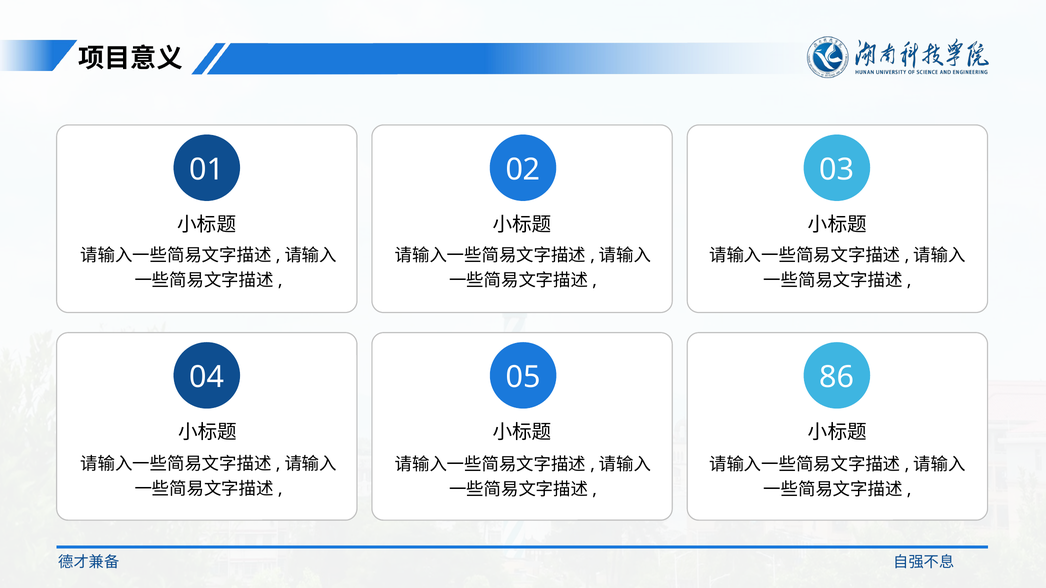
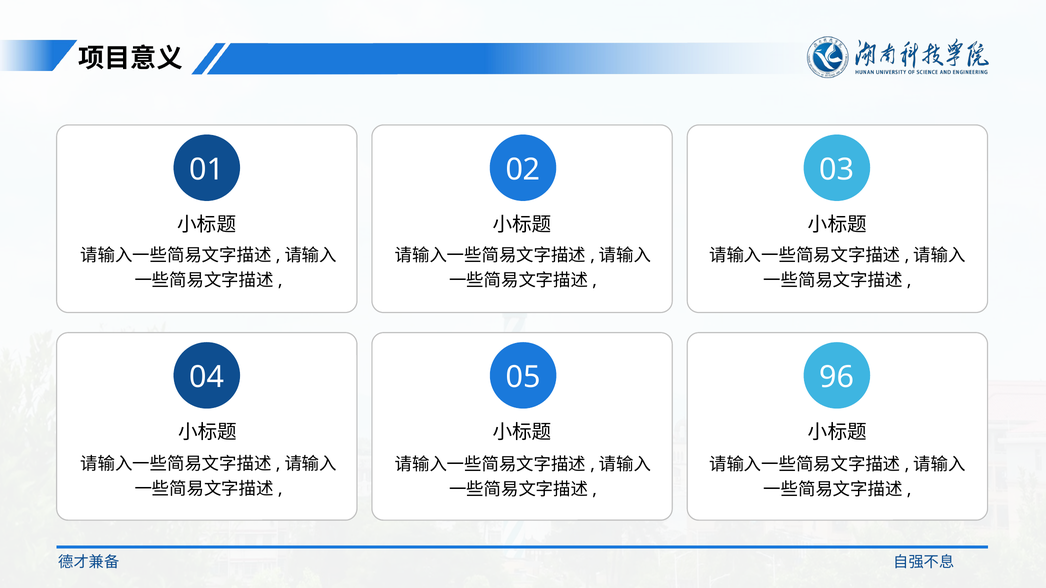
86: 86 -> 96 (837, 377)
